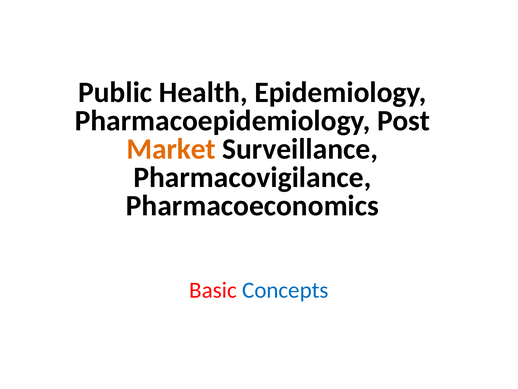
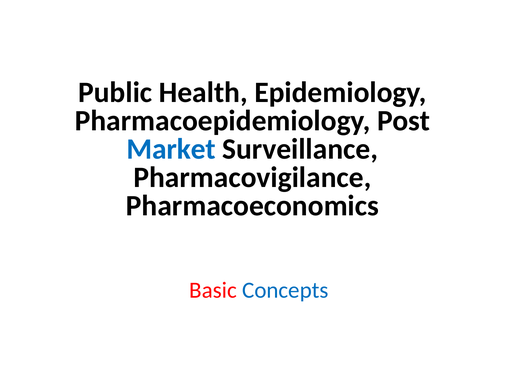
Market colour: orange -> blue (171, 149)
